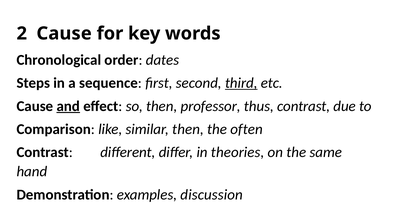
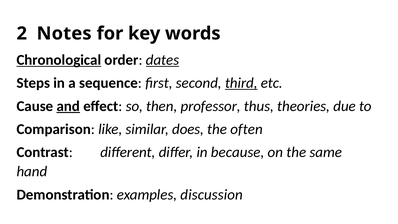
2 Cause: Cause -> Notes (64, 33)
Chronological underline: none -> present (59, 60)
dates underline: none -> present (163, 60)
thus contrast: contrast -> theories (304, 106)
similar then: then -> does (188, 129)
theories: theories -> because (238, 152)
